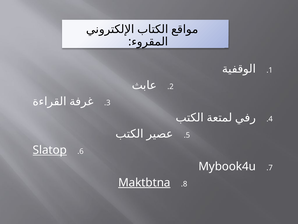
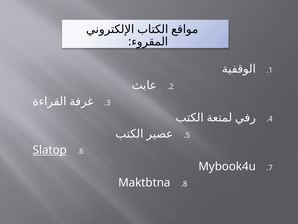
Maktbtna underline: present -> none (144, 182)
